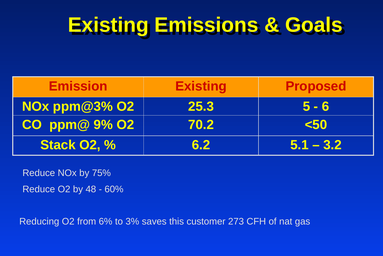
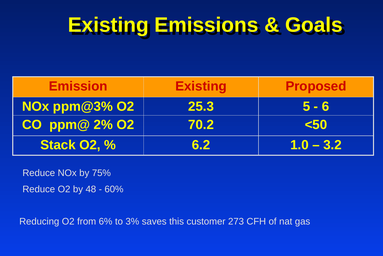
9%: 9% -> 2% (103, 124)
5.1: 5.1 -> 1.0 (299, 145)
